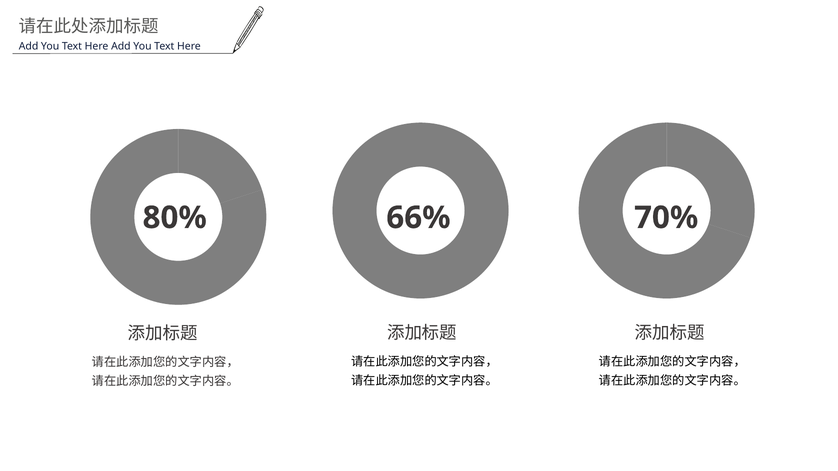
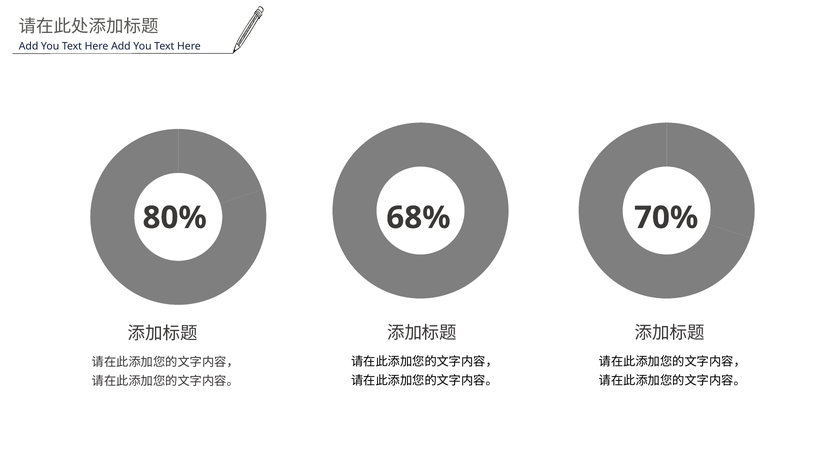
66%: 66% -> 68% (418, 218)
